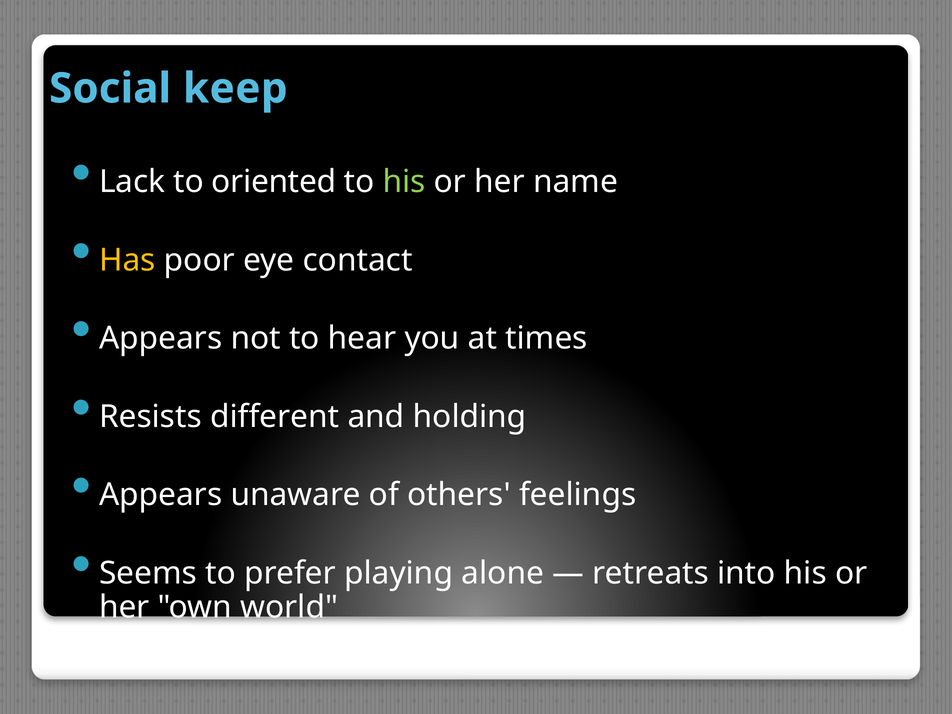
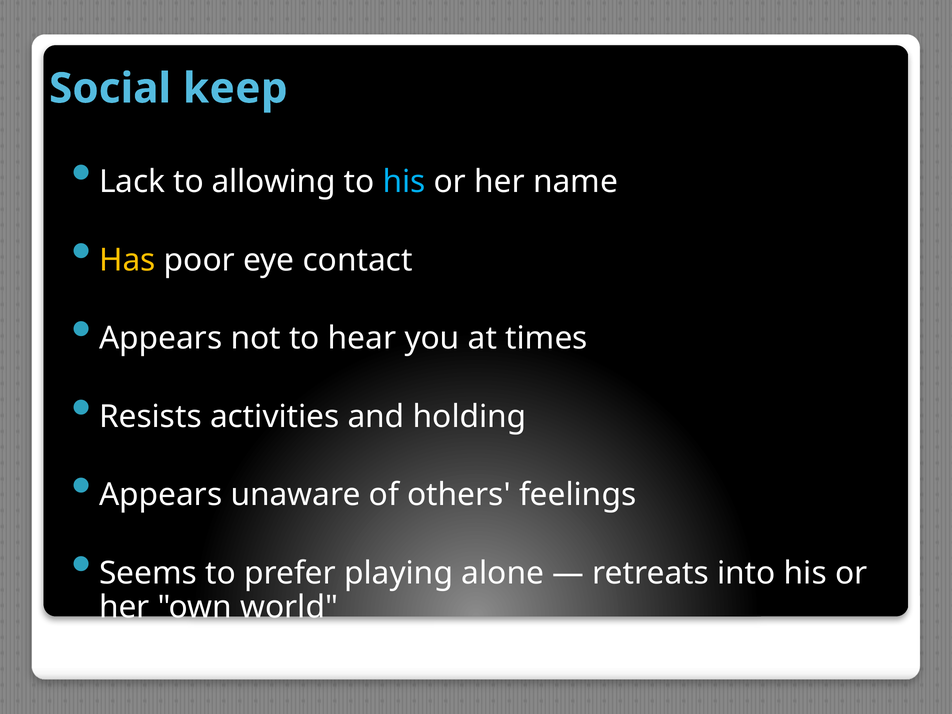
oriented: oriented -> allowing (274, 182)
his colour: light green -> light blue (404, 182)
different: different -> activities (275, 417)
